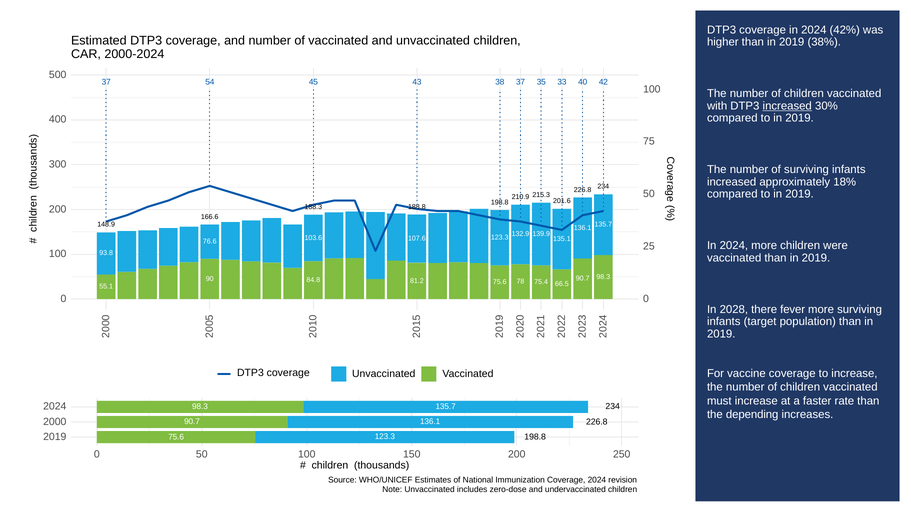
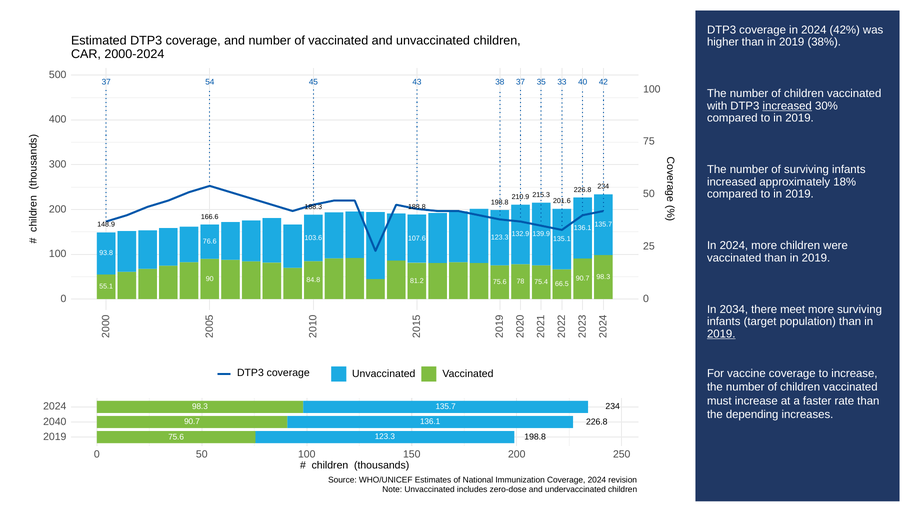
2028: 2028 -> 2034 (734, 310)
fever: fever -> meet (793, 310)
2019 underline: none -> present (721, 334)
2000: 2000 -> 2040 (55, 422)
